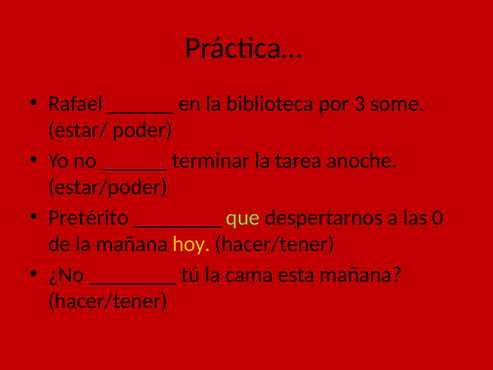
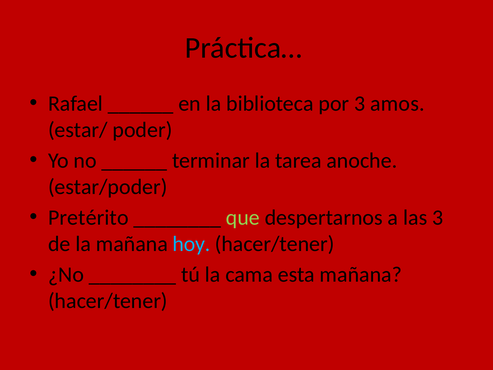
some: some -> amos (397, 103)
las 0: 0 -> 3 (438, 217)
hoy colour: yellow -> light blue (191, 244)
